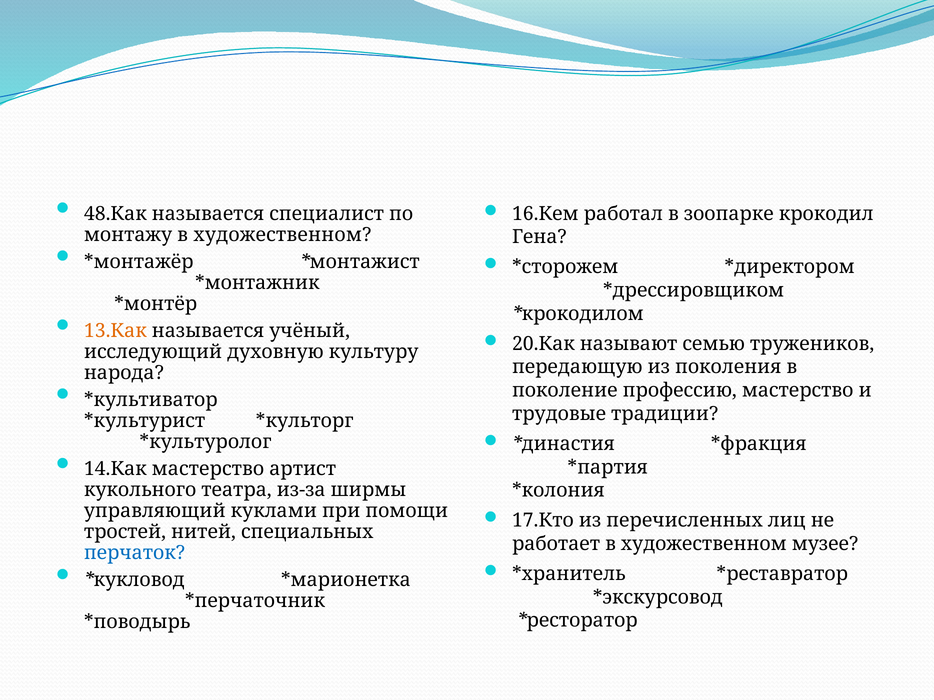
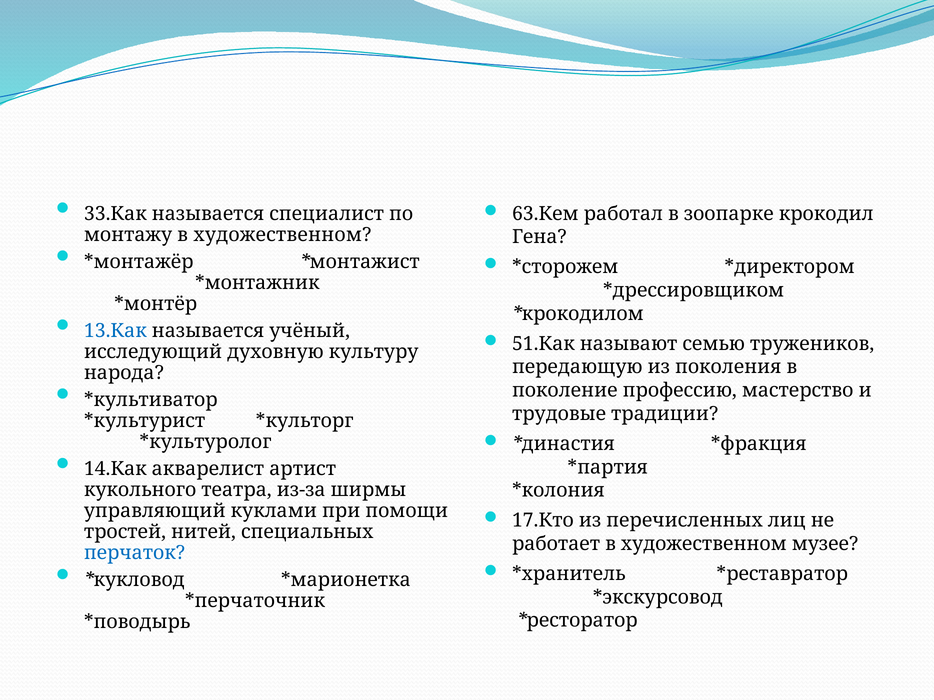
48.Как: 48.Как -> 33.Как (115, 214)
16.Кем: 16.Кем -> 63.Кем (545, 214)
13.Как colour: orange -> blue (115, 331)
20.Как: 20.Как -> 51.Как (543, 344)
14.Как мастерство: мастерство -> акварелист (208, 469)
